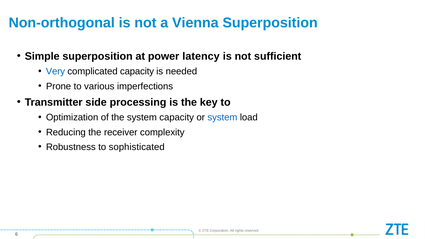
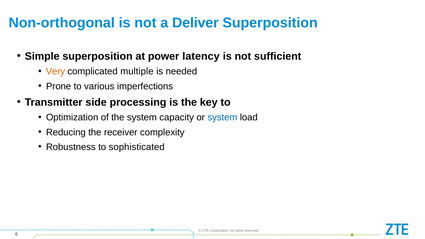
Vienna: Vienna -> Deliver (195, 23)
Very colour: blue -> orange (55, 72)
complicated capacity: capacity -> multiple (137, 72)
